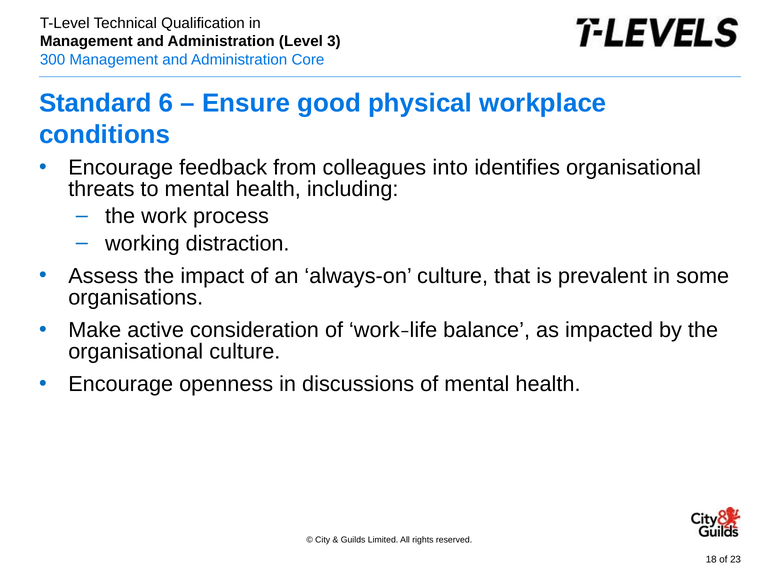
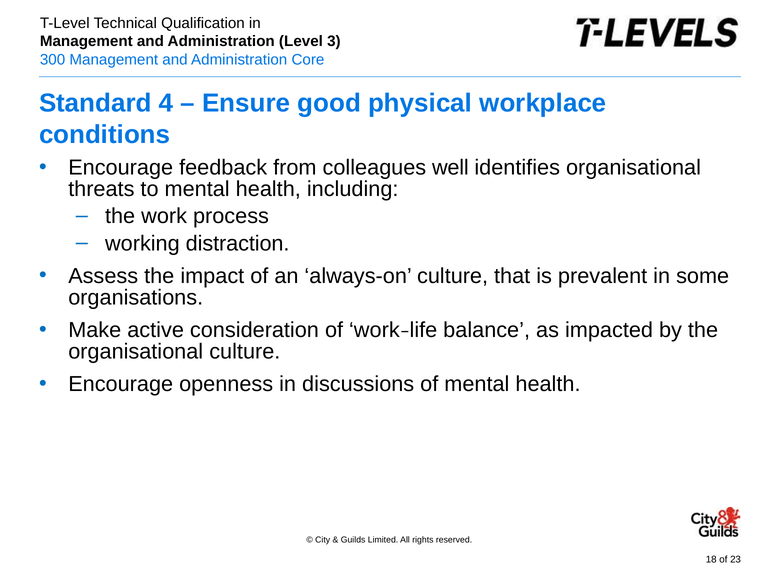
6: 6 -> 4 (166, 103)
into: into -> well (450, 168)
